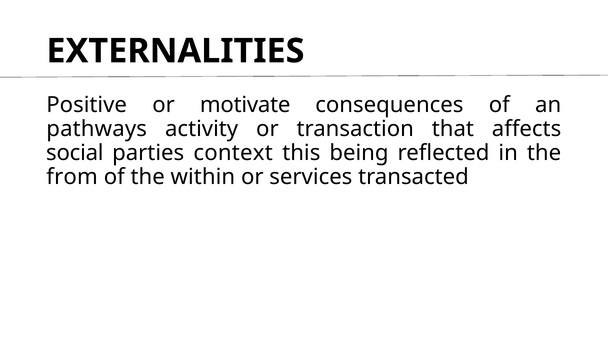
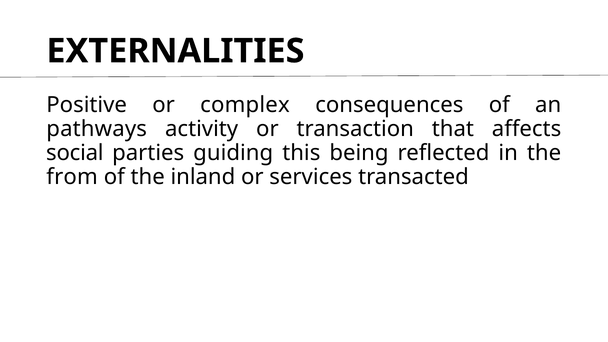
motivate: motivate -> complex (245, 105)
context: context -> guiding (233, 153)
within: within -> inland (203, 177)
